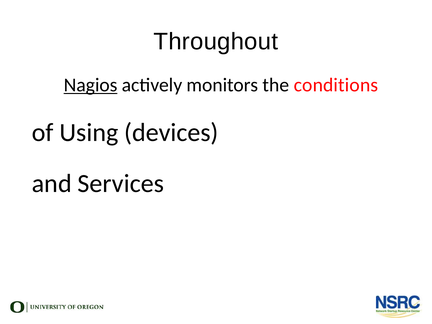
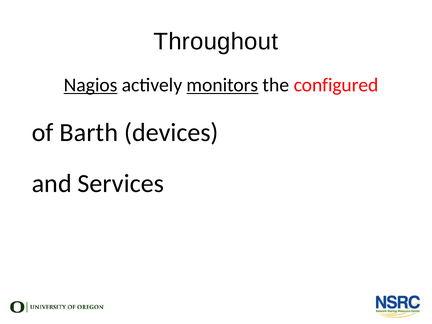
monitors underline: none -> present (222, 85)
conditions: conditions -> configured (336, 85)
Using: Using -> Barth (89, 132)
